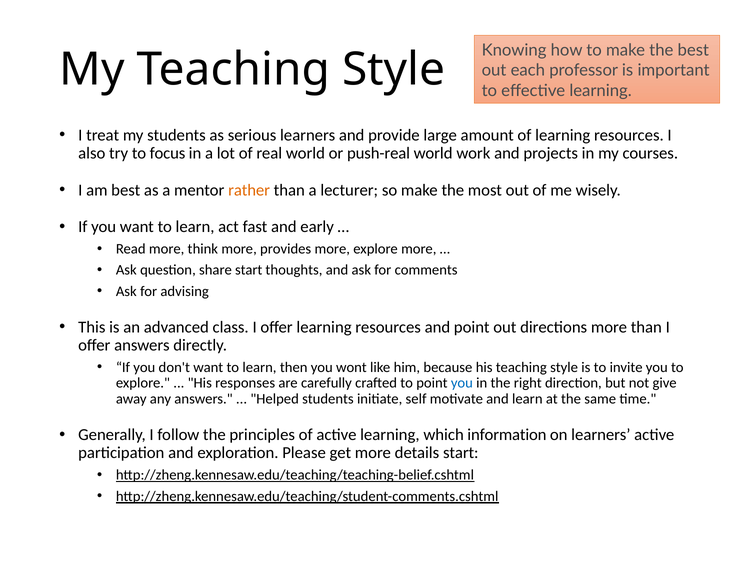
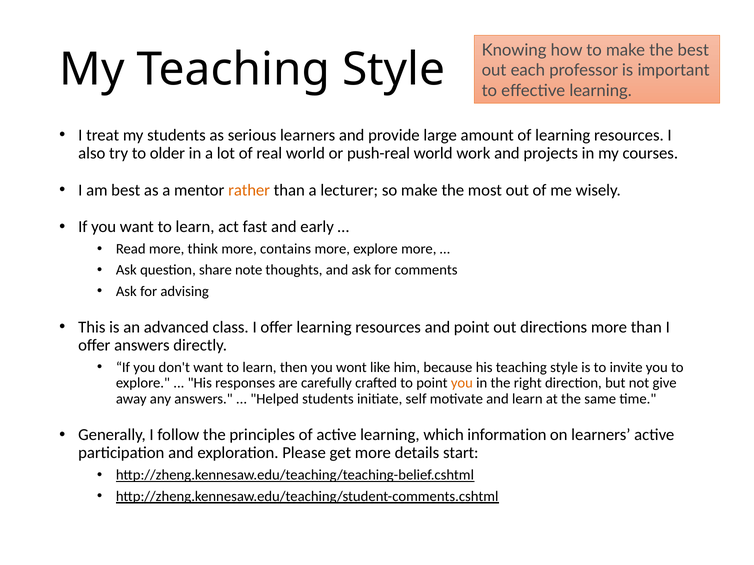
focus: focus -> older (167, 153)
provides: provides -> contains (286, 249)
share start: start -> note (249, 270)
you colour: blue -> orange (462, 383)
